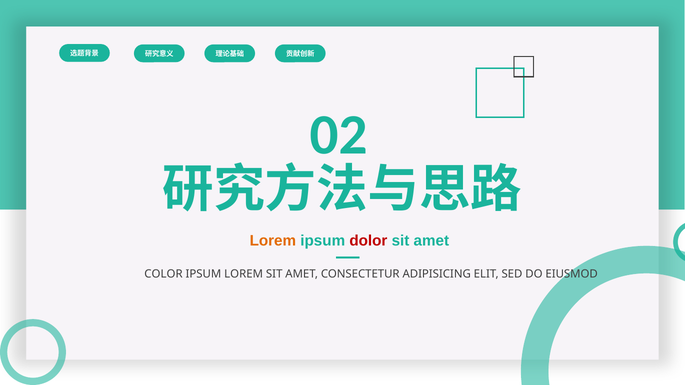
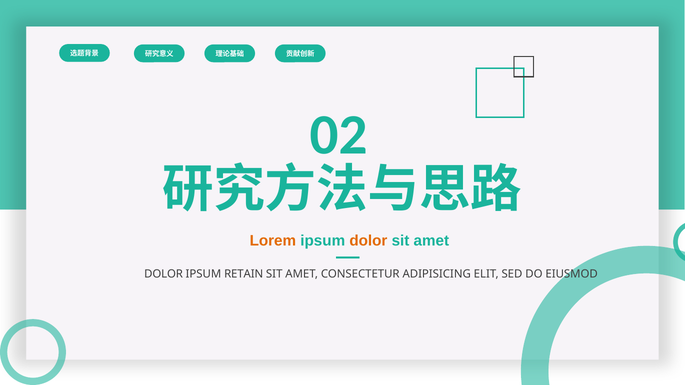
dolor colour: red -> orange (368, 241)
COLOR: COLOR -> DOLOR (164, 274)
IPSUM LOREM: LOREM -> RETAIN (244, 274)
